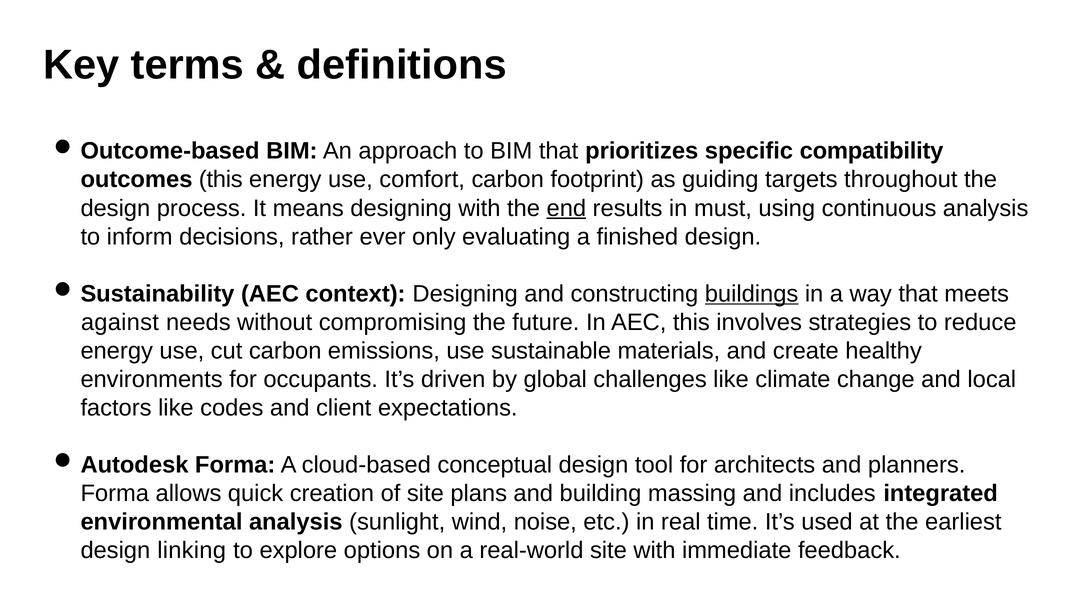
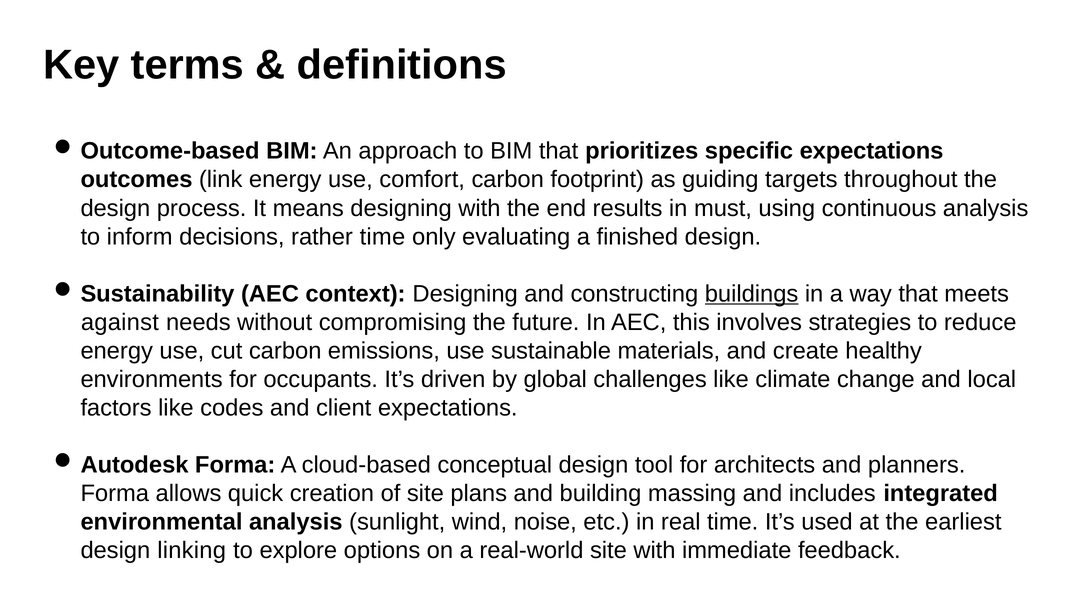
specific compatibility: compatibility -> expectations (871, 151)
outcomes this: this -> link (221, 180)
end underline: present -> none (566, 208)
rather ever: ever -> time (382, 237)
